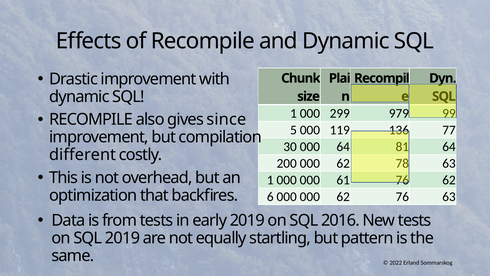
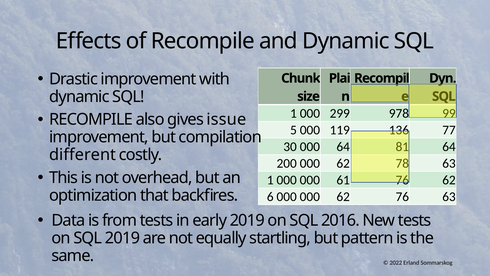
979: 979 -> 978 (399, 113)
since: since -> issue (226, 119)
